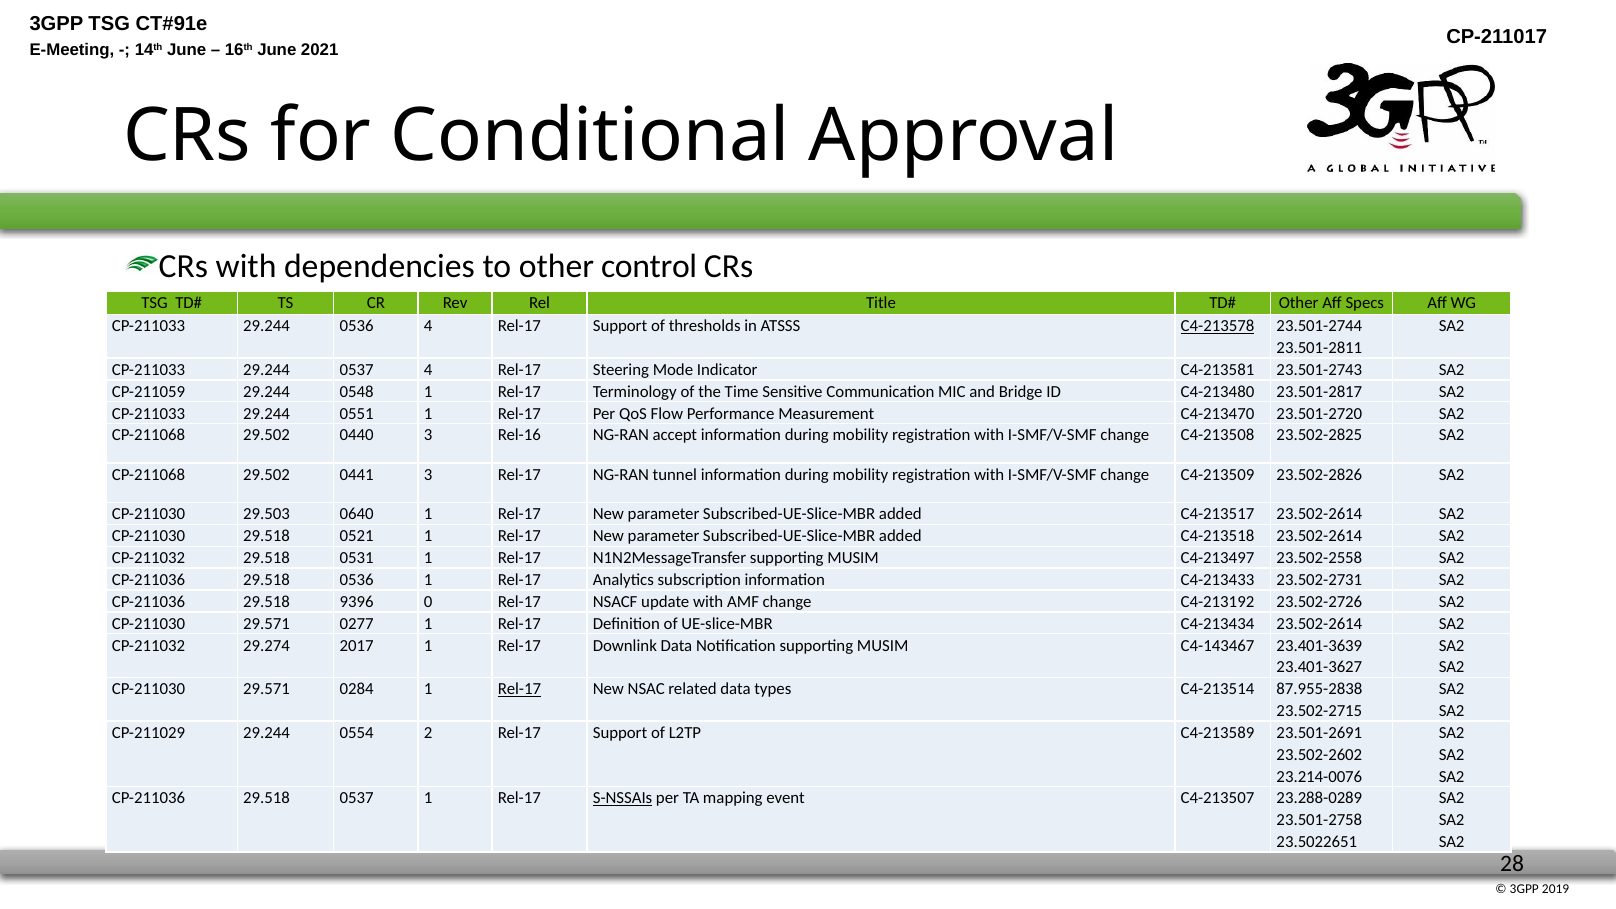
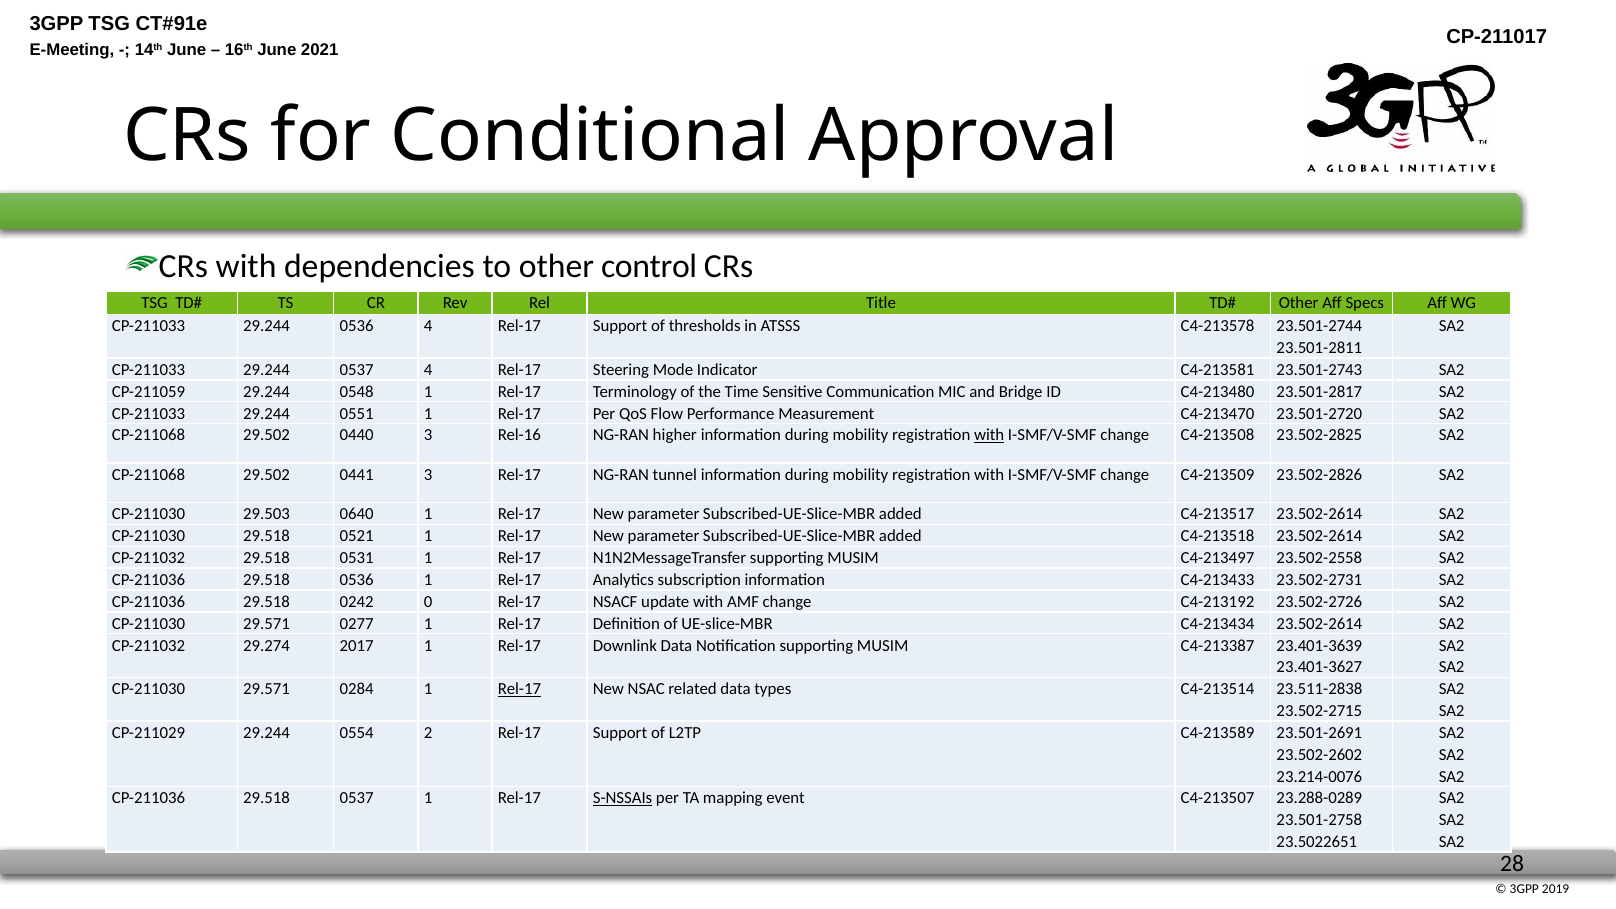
C4-213578 underline: present -> none (1218, 326)
accept: accept -> higher (675, 435)
with underline: none -> present (989, 435)
9396: 9396 -> 0242 (357, 602)
C4-143467: C4-143467 -> C4-213387 (1218, 646)
87.955-2838: 87.955-2838 -> 23.511-2838 (1319, 689)
